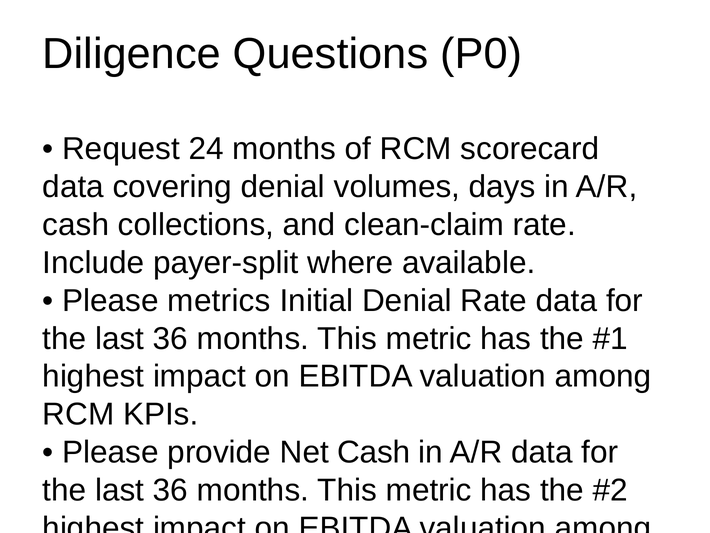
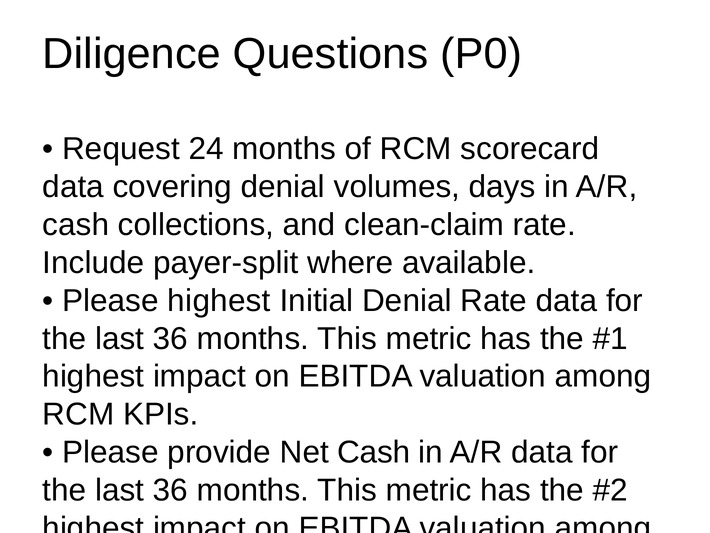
Please metrics: metrics -> highest (219, 300)
